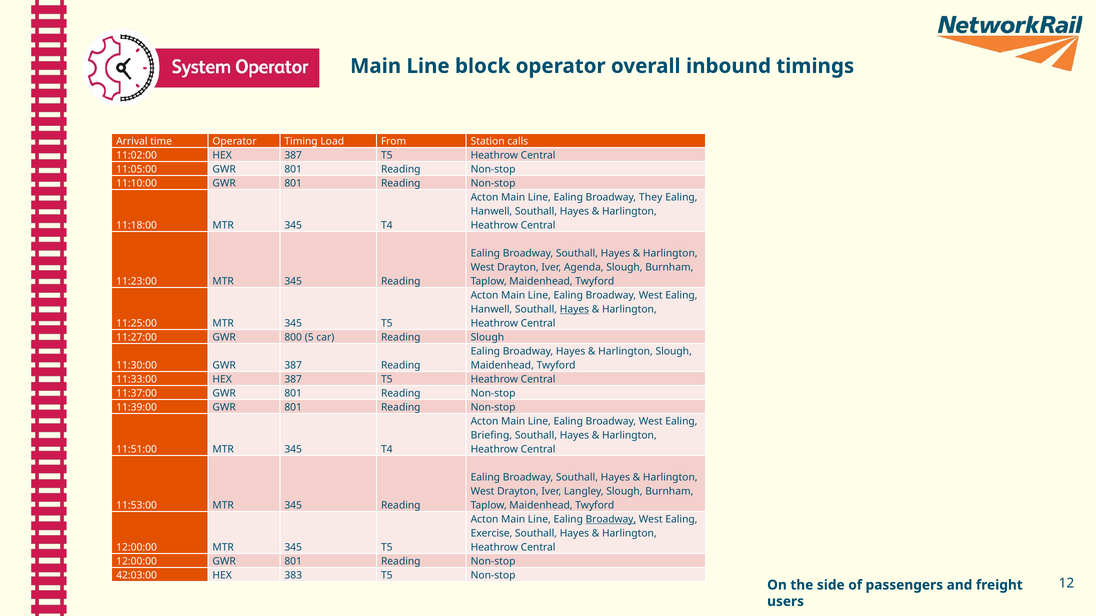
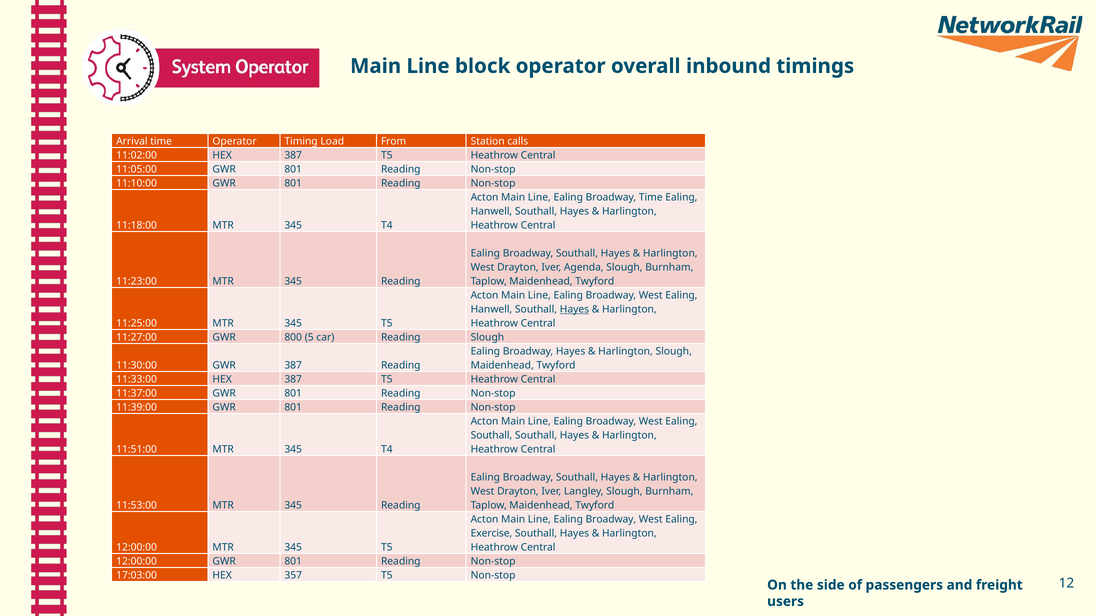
Broadway They: They -> Time (651, 197)
Briefing: Briefing -> Southall (491, 436)
Broadway underline: present -> none (611, 520)
42:03:00: 42:03:00 -> 17:03:00 (137, 576)
383: 383 -> 357 (293, 576)
